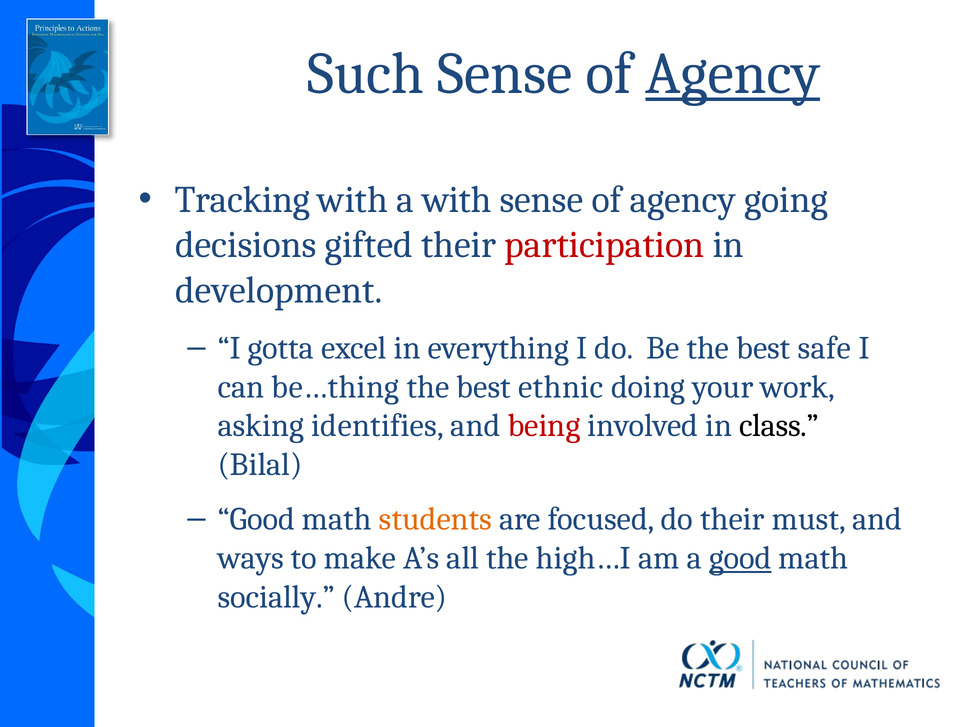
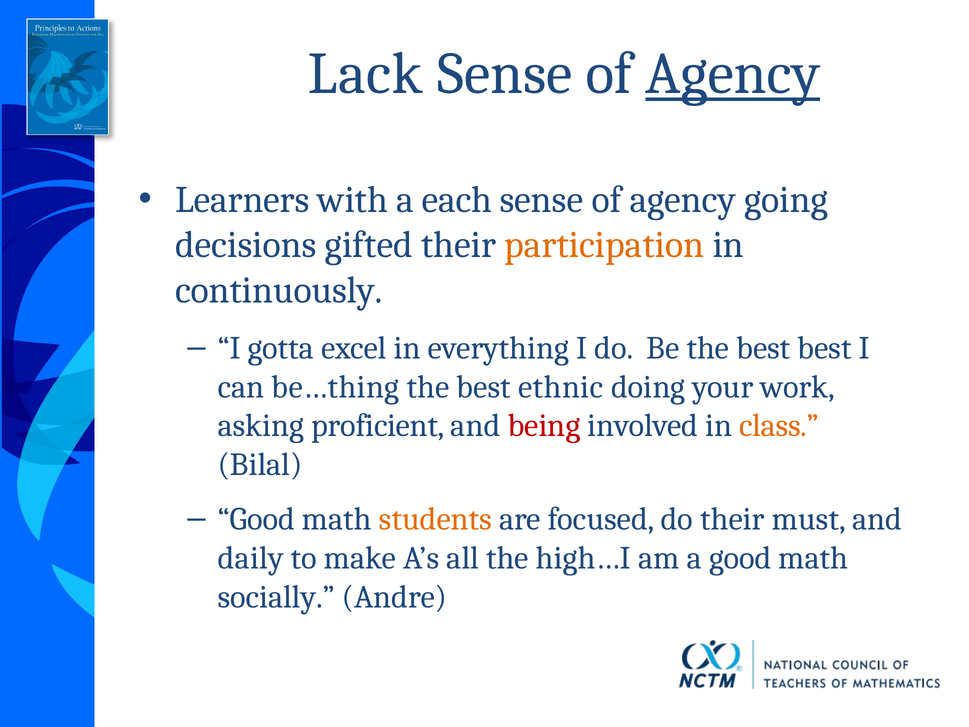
Such: Such -> Lack (365, 74)
Tracking: Tracking -> Learners (242, 200)
a with: with -> each (457, 200)
participation colour: red -> orange (604, 245)
development: development -> continuously (279, 290)
best safe: safe -> best (825, 348)
identifies: identifies -> proficient (378, 425)
class colour: black -> orange (779, 425)
ways: ways -> daily (251, 558)
good underline: present -> none (740, 558)
